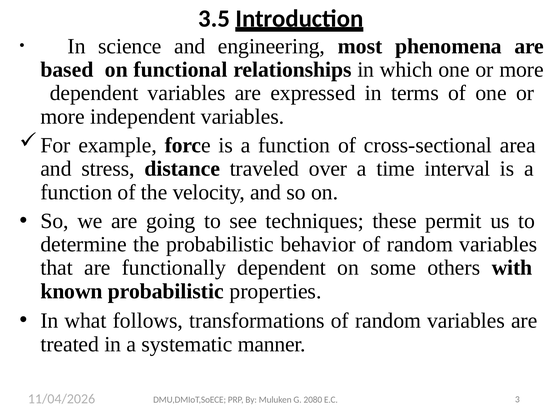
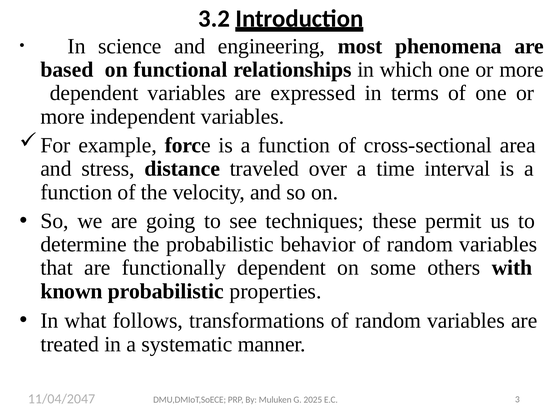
3.5: 3.5 -> 3.2 (214, 19)
11/04/2026: 11/04/2026 -> 11/04/2047 (62, 399)
2080: 2080 -> 2025 (313, 399)
